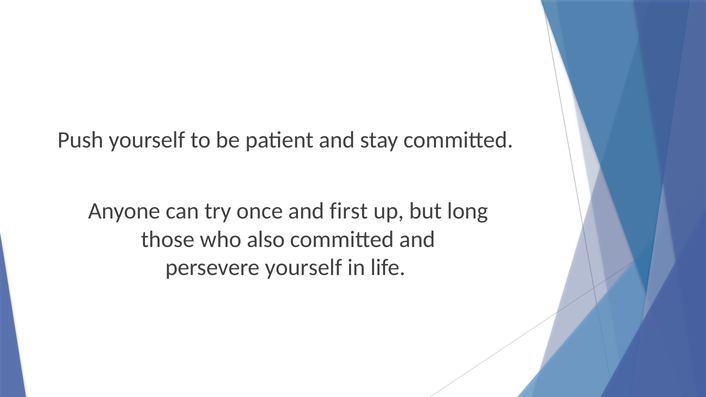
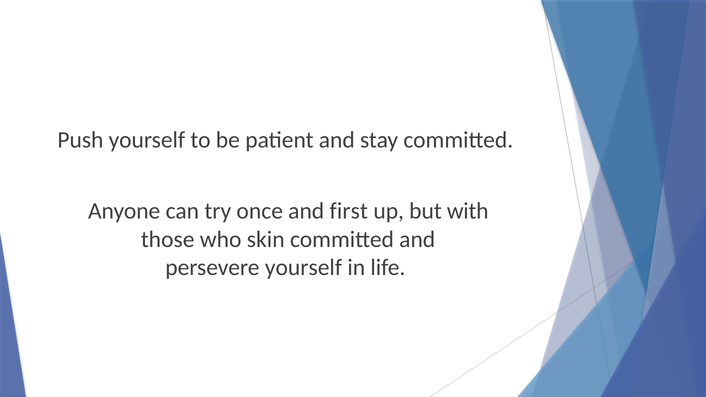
long: long -> with (468, 211)
also: also -> skin (266, 239)
